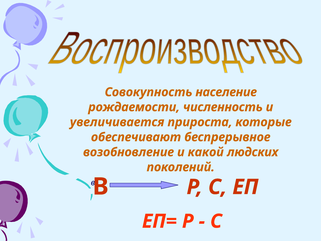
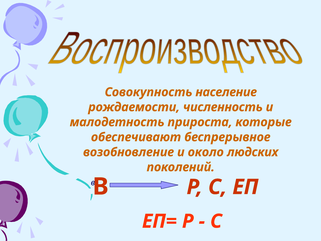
увеличивается: увеличивается -> малодетность (117, 122)
какой: какой -> около (206, 152)
